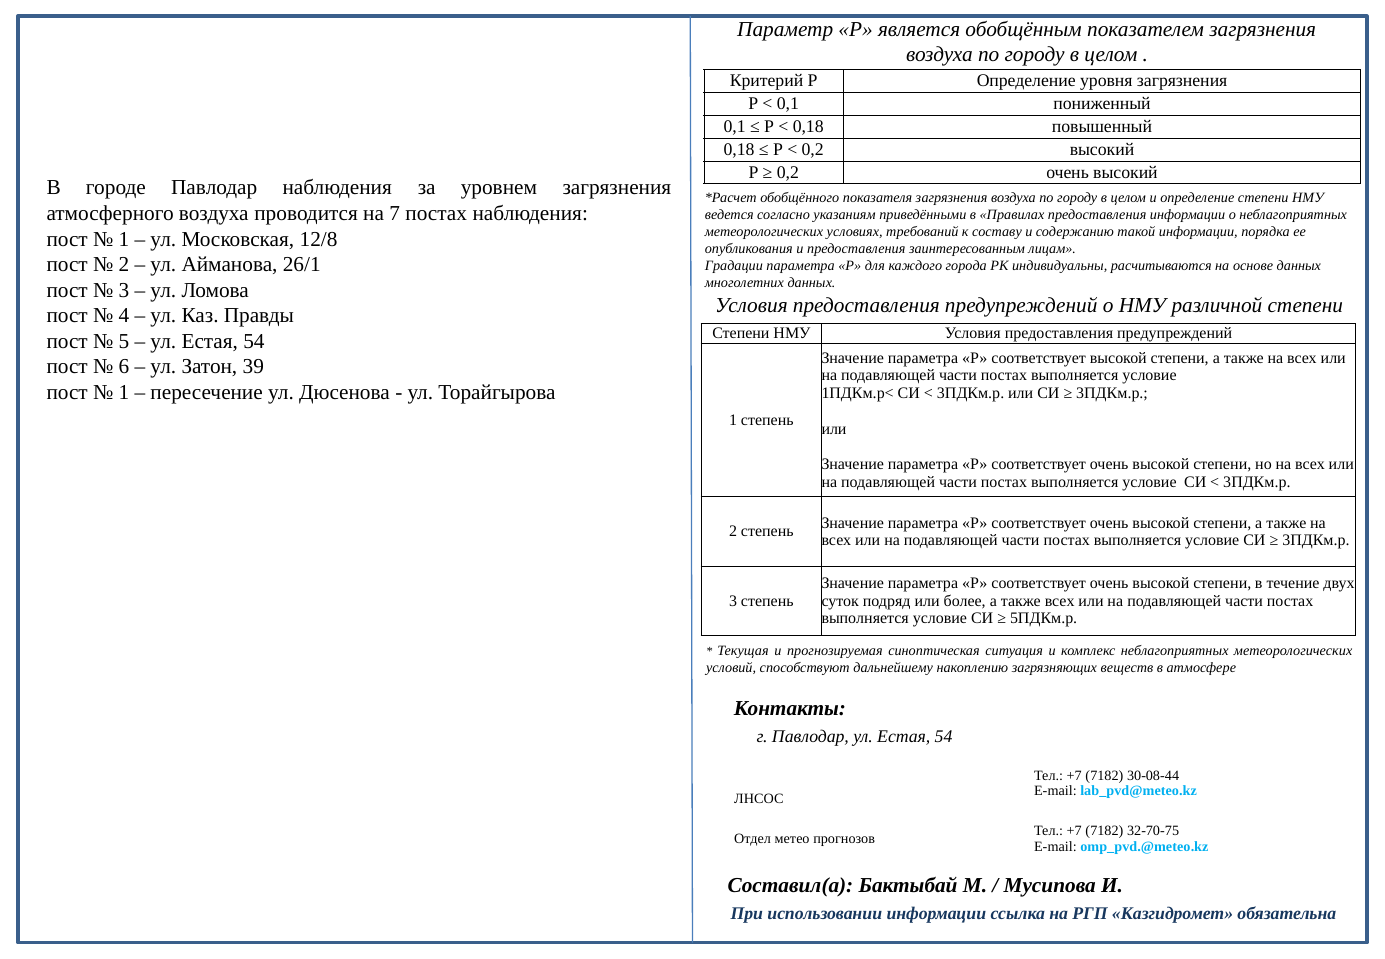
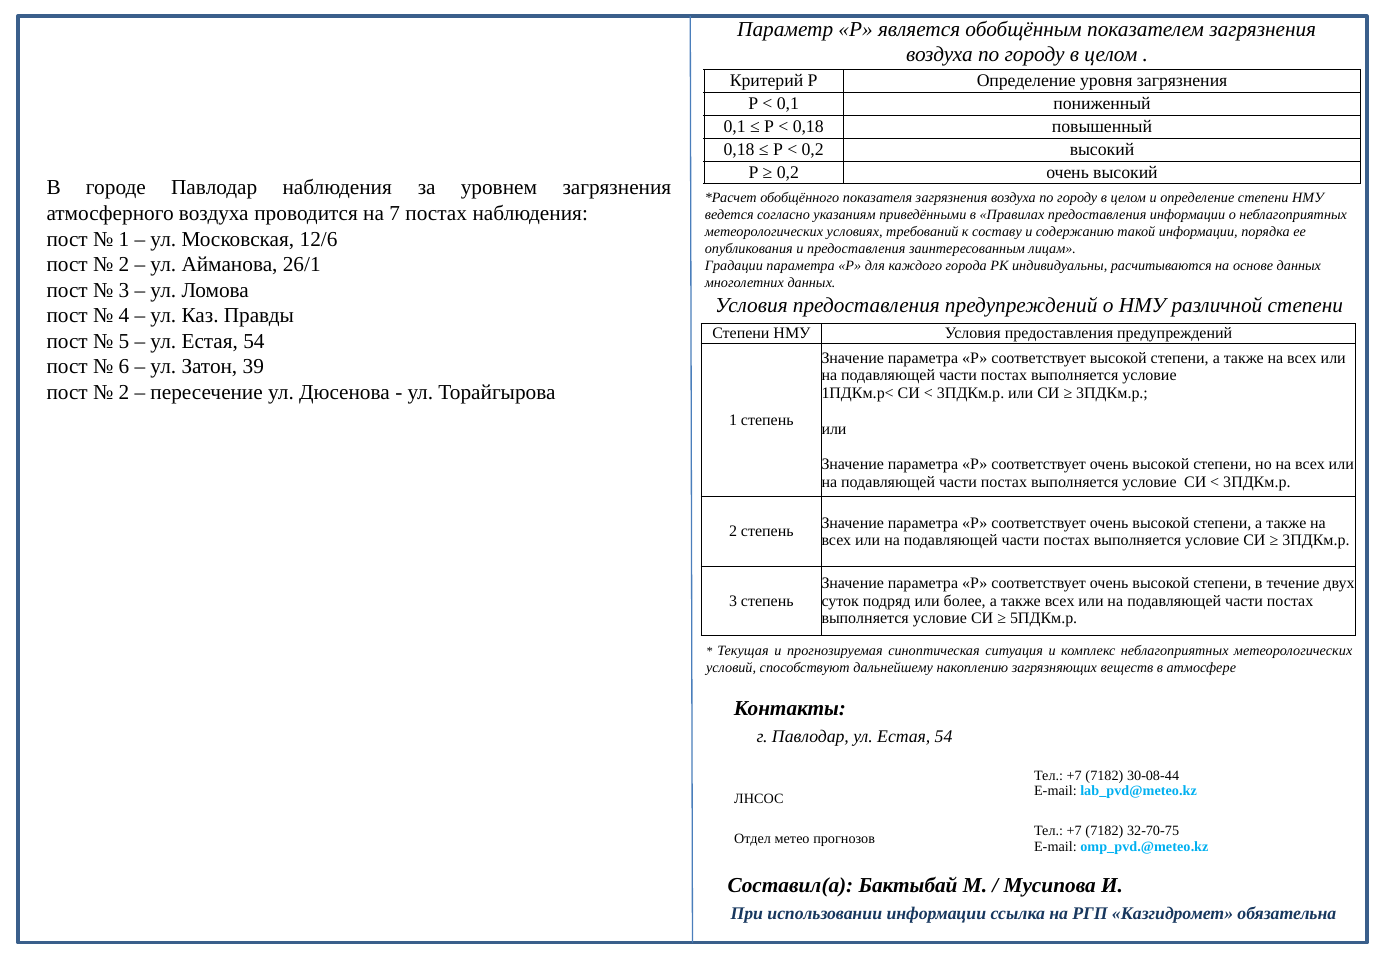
12/8: 12/8 -> 12/6 (319, 239)
1: 1 -> 2 (124, 392)
